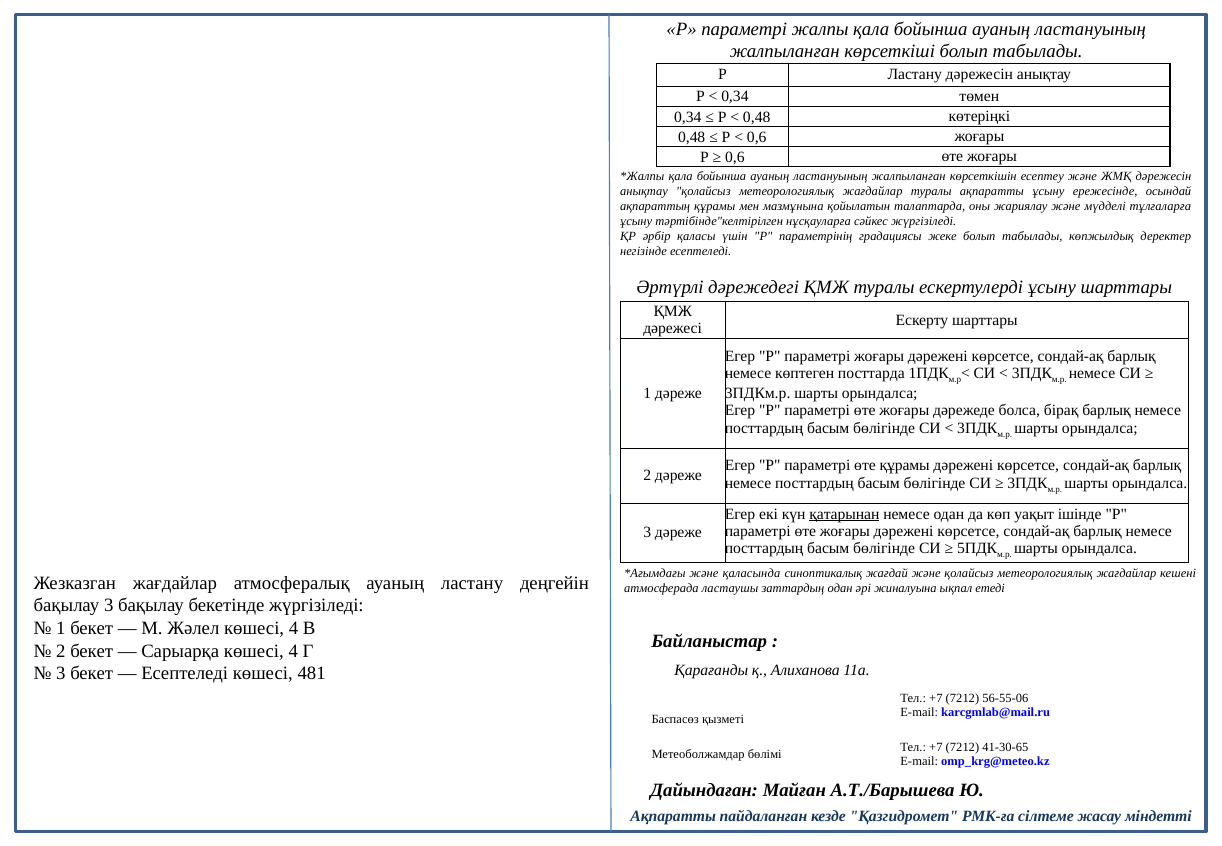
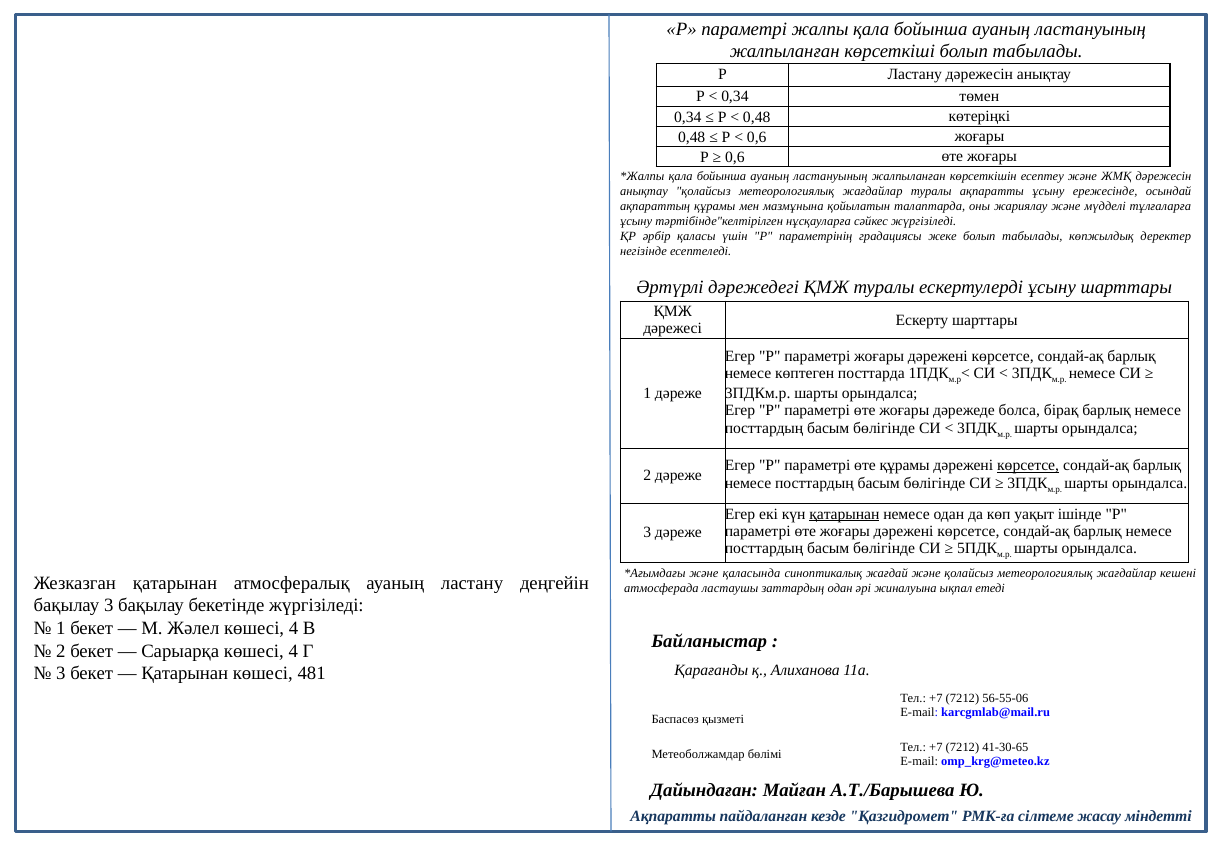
көрсетсе underline: none -> present (1028, 466)
Жезказган жағдайлар: жағдайлар -> қатарынан (175, 583)
Есептеледі: Есептеледі -> Қатарынан (185, 673)
